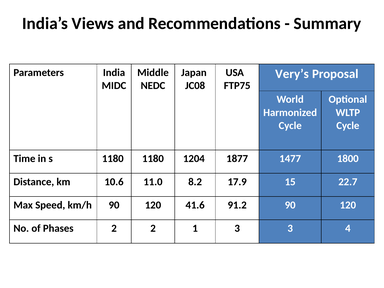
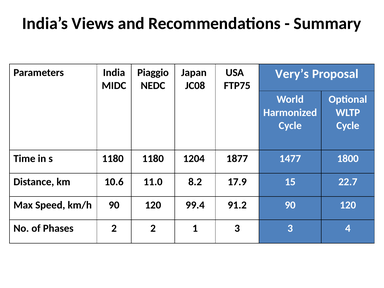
Middle: Middle -> Piaggio (153, 73)
41.6: 41.6 -> 99.4 (195, 205)
